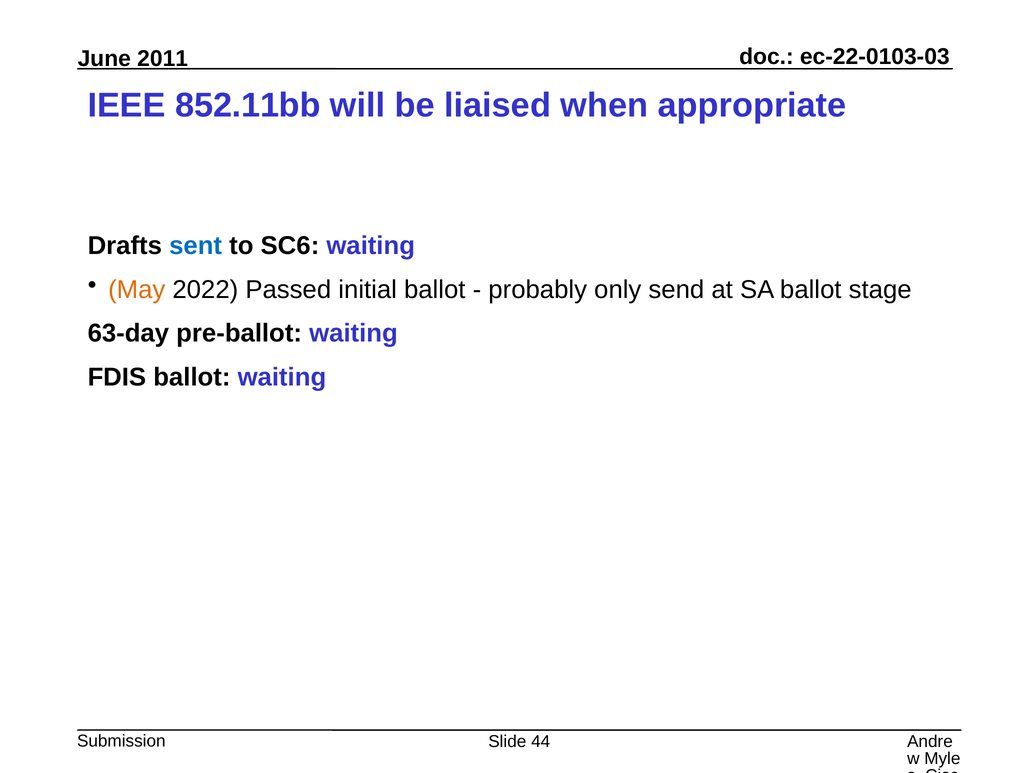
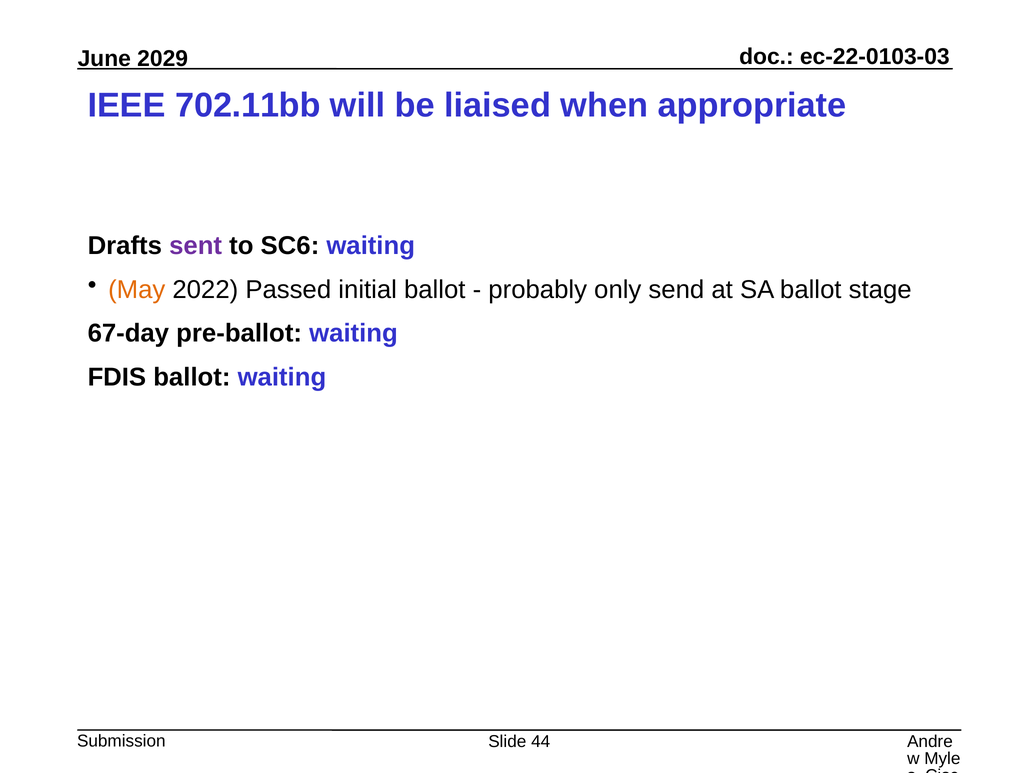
2011: 2011 -> 2029 (163, 59)
852.11bb: 852.11bb -> 702.11bb (248, 105)
sent colour: blue -> purple (196, 246)
63-day: 63-day -> 67-day (128, 333)
